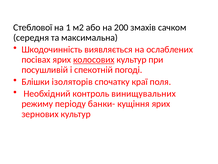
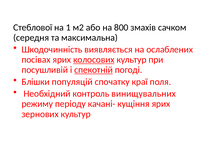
200: 200 -> 800 (121, 27)
спекотній underline: none -> present (94, 70)
ізоляторів: ізоляторів -> популяцій (72, 82)
банки-: банки- -> качані- (102, 104)
